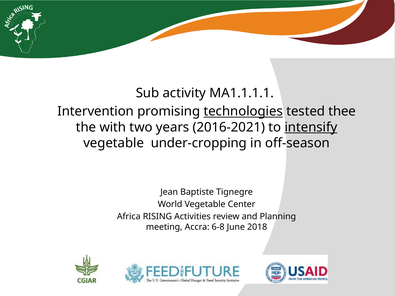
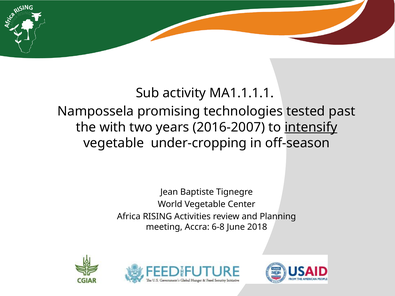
Intervention: Intervention -> Nampossela (96, 111)
technologies underline: present -> none (243, 111)
thee: thee -> past (342, 111)
2016-2021: 2016-2021 -> 2016-2007 (229, 127)
